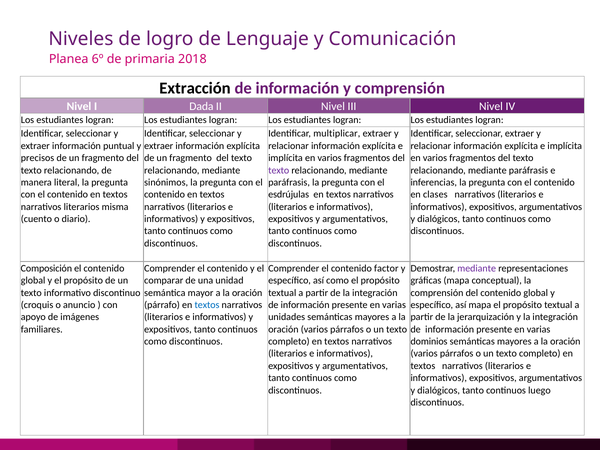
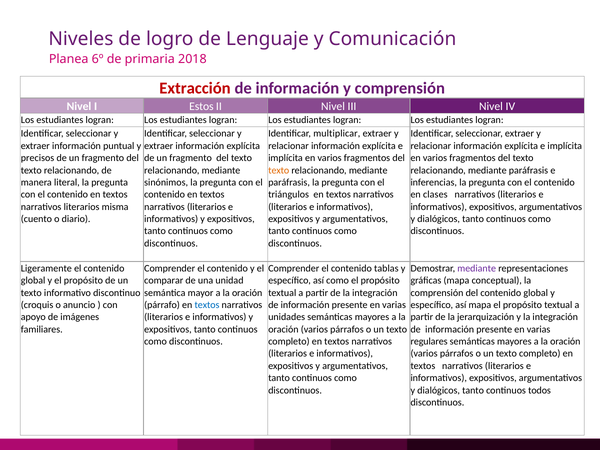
Extracción colour: black -> red (195, 88)
Dada: Dada -> Estos (201, 106)
texto colour: purple -> orange (279, 170)
esdrújulas: esdrújulas -> triángulos (289, 195)
Composición: Composición -> Ligeramente (46, 268)
factor: factor -> tablas (386, 268)
dominios: dominios -> regulares (429, 341)
luego: luego -> todos (540, 390)
